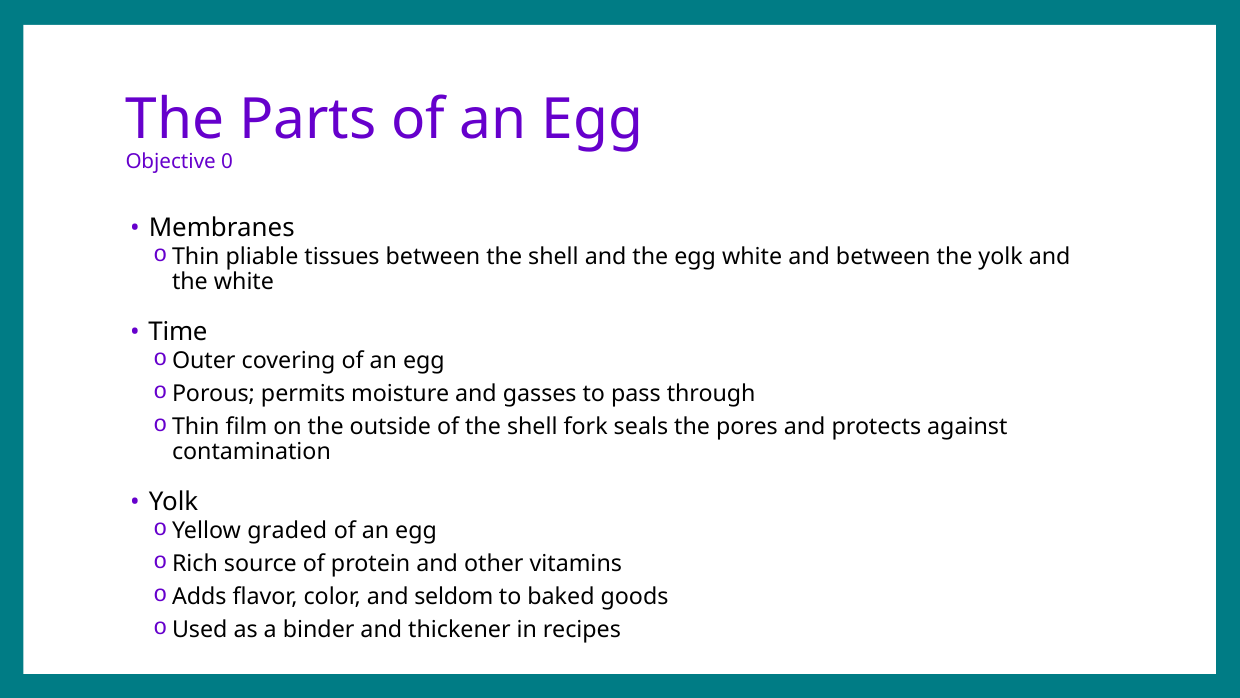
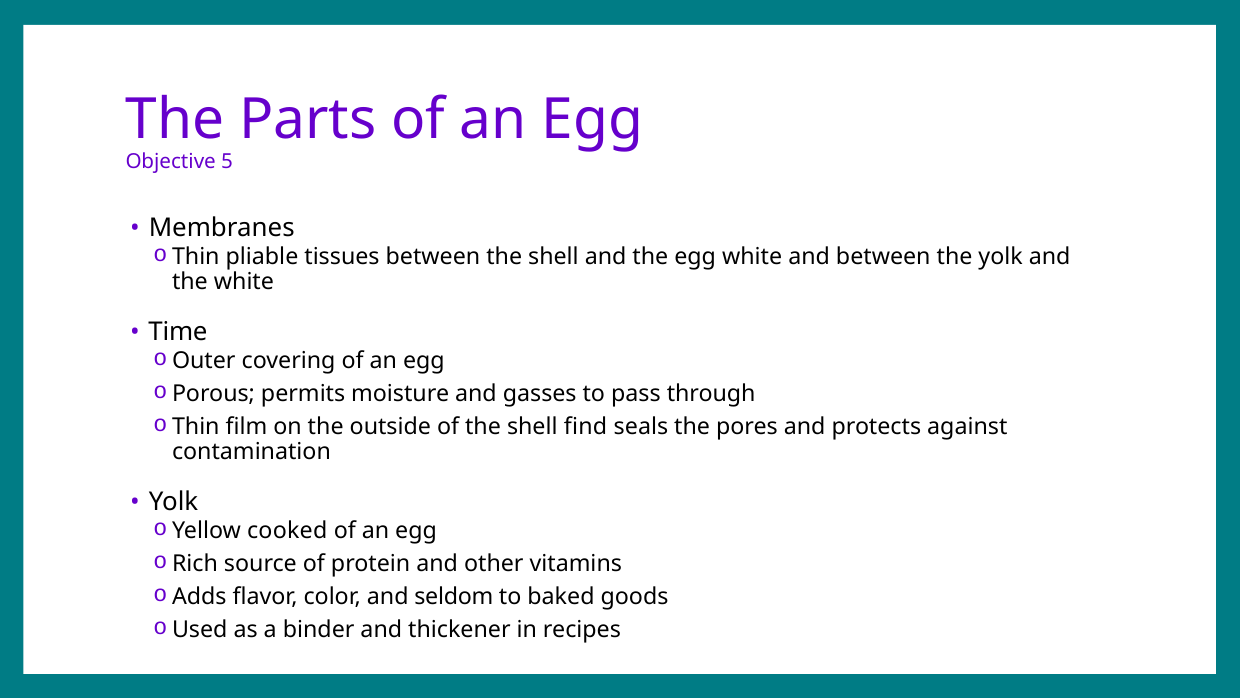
0: 0 -> 5 (227, 162)
fork: fork -> find (586, 427)
graded: graded -> cooked (287, 531)
